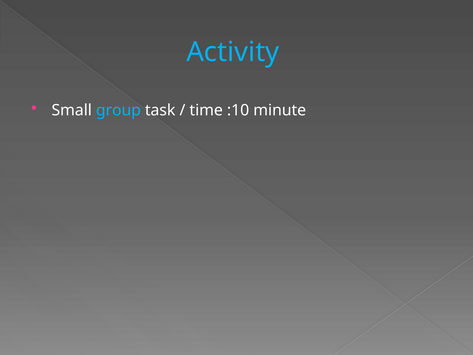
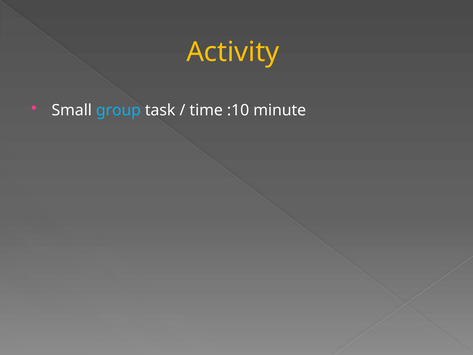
Activity colour: light blue -> yellow (233, 52)
